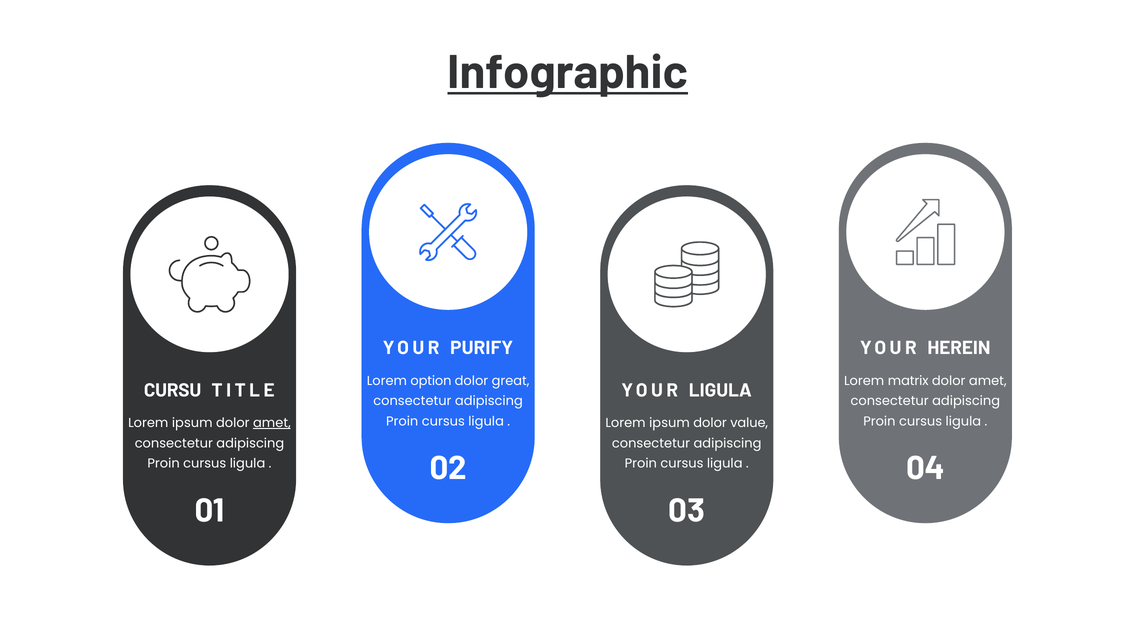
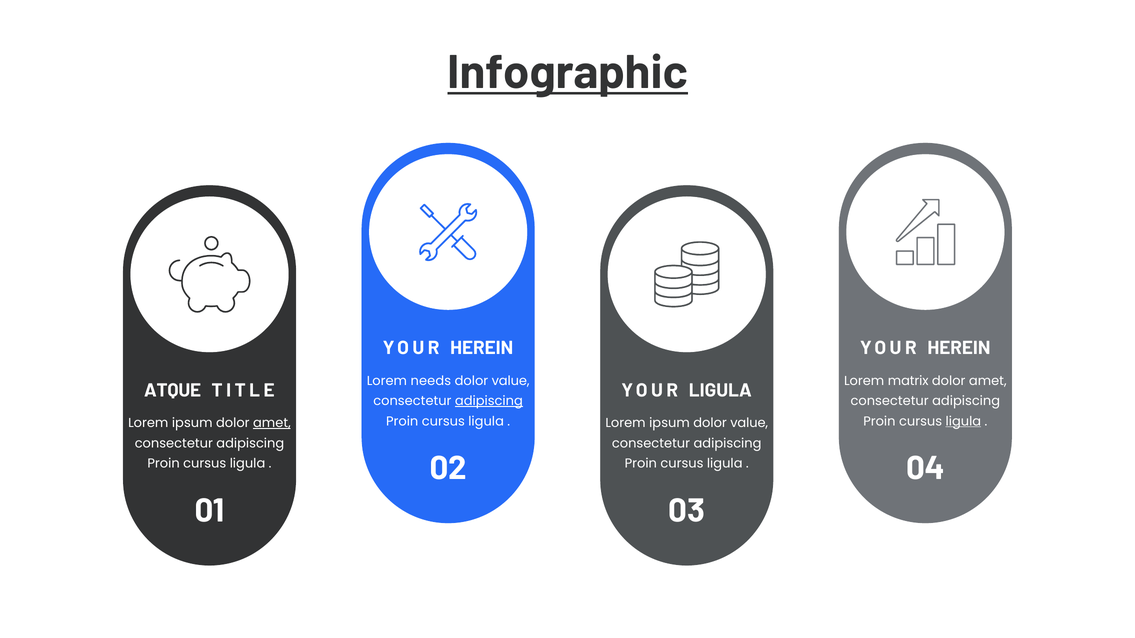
PURIFY: PURIFY -> HEREIN (482, 348)
option: option -> needs (431, 381)
great: great -> value (511, 381)
CURSU: CURSU -> ATQUE (173, 391)
adipiscing underline: none -> present (489, 401)
ligula underline: none -> present (963, 422)
